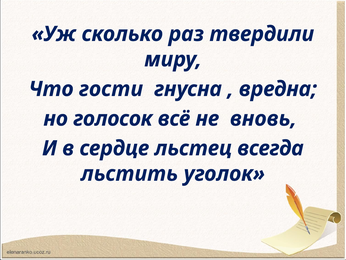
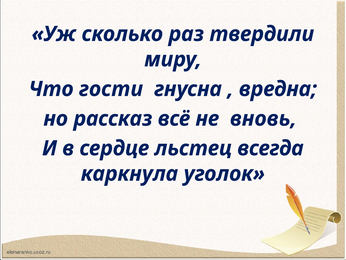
голосок: голосок -> рассказ (113, 118)
льстить: льстить -> каркнула (129, 173)
